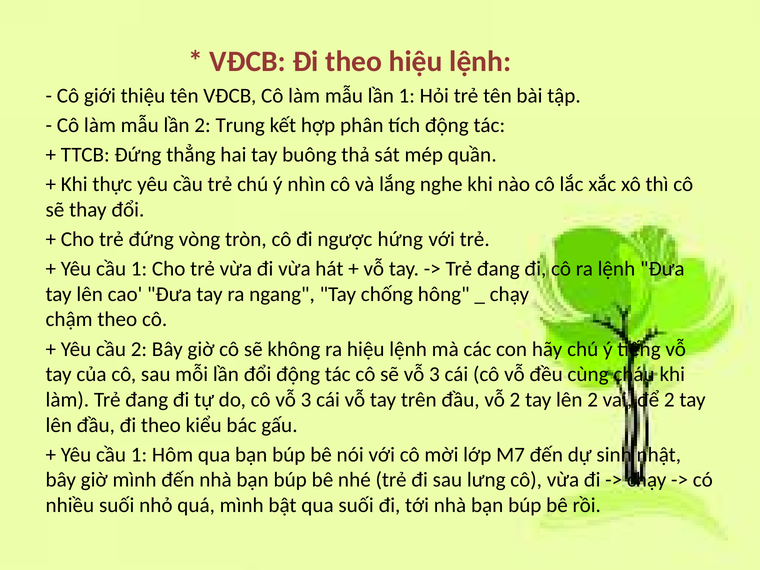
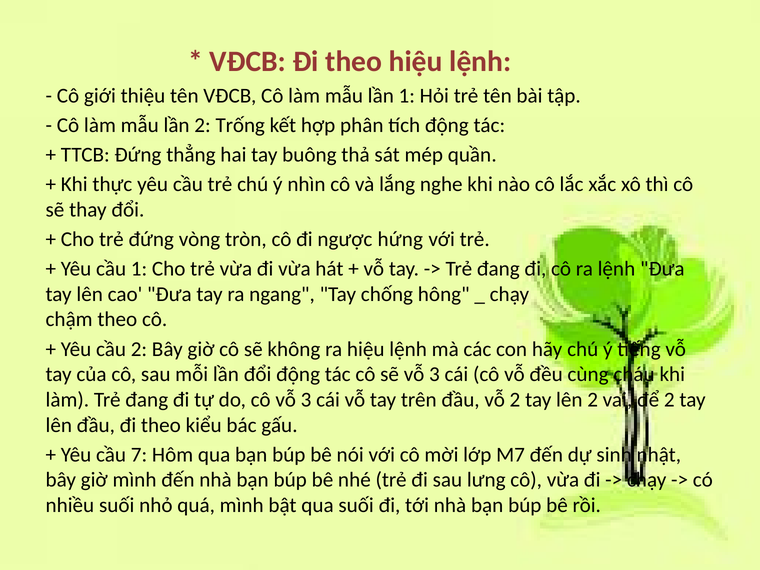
Trung: Trung -> Trống (240, 125)
1: 1 -> 7 (139, 455)
